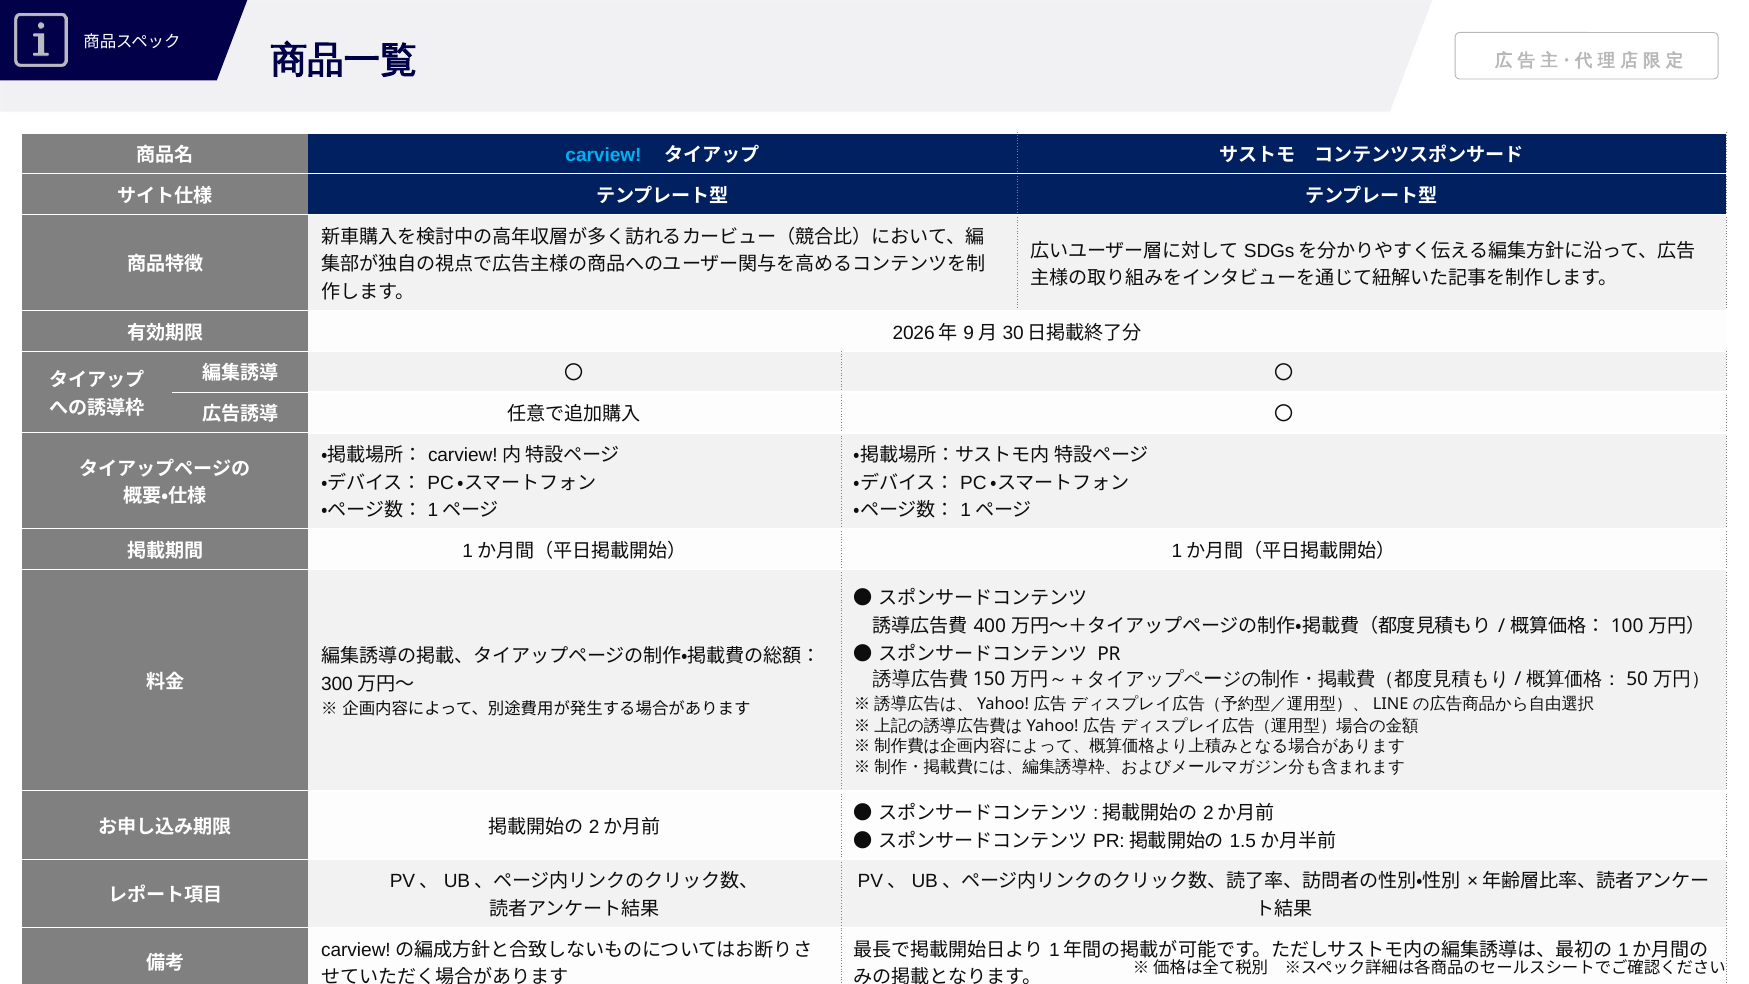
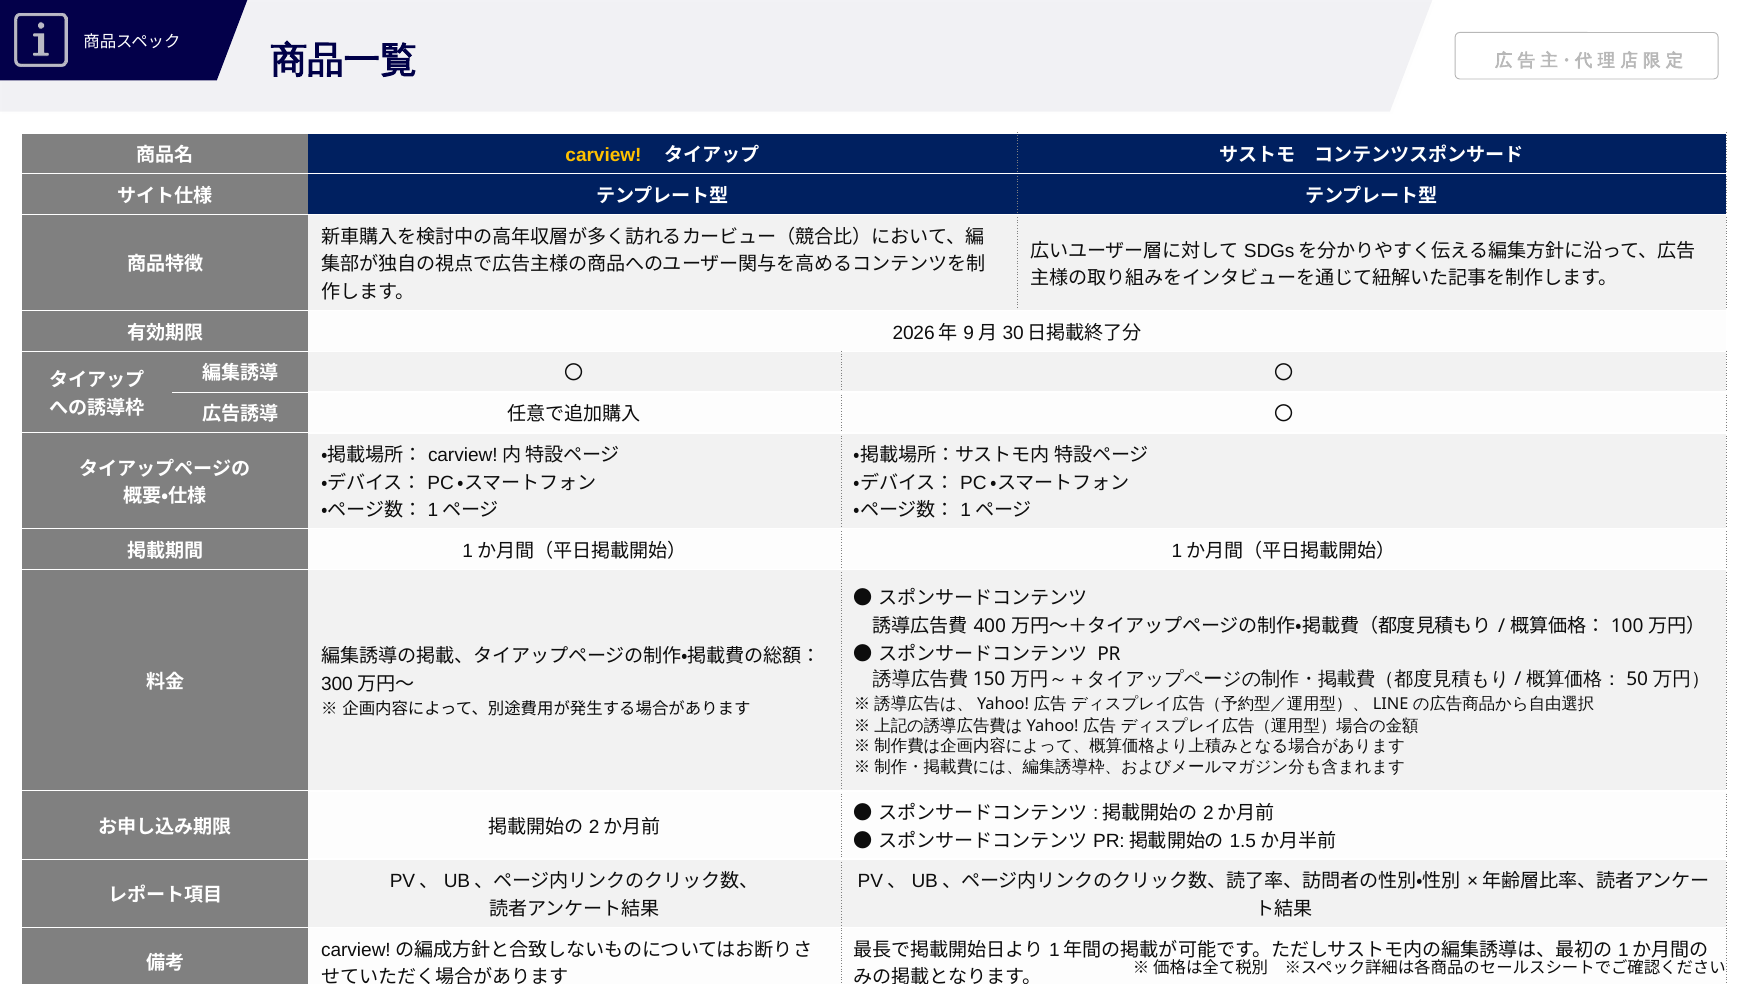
carview colour: light blue -> yellow (603, 155)
